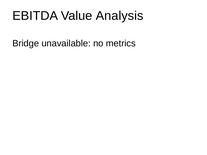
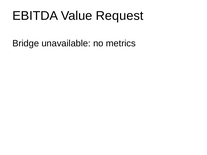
Analysis: Analysis -> Request (120, 16)
